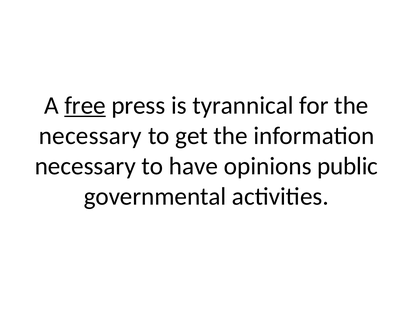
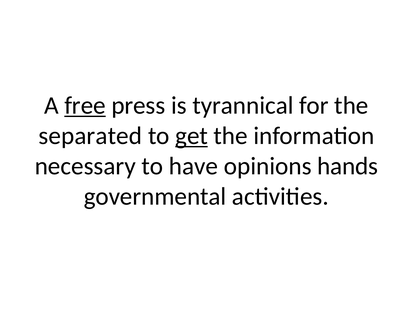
necessary: necessary -> separated (90, 136)
get underline: none -> present (192, 136)
public: public -> hands (348, 166)
